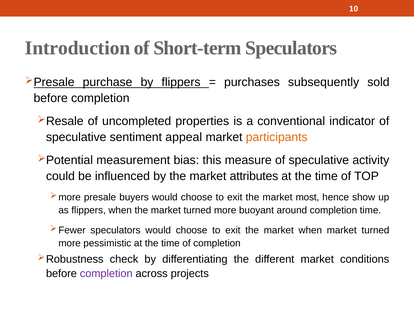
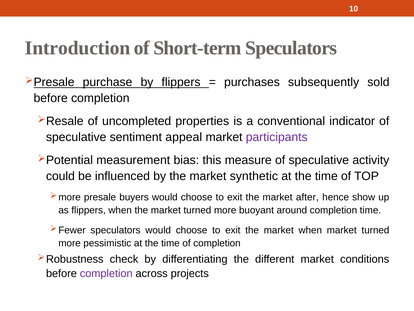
participants colour: orange -> purple (277, 137)
attributes: attributes -> synthetic (254, 176)
most: most -> after (307, 197)
